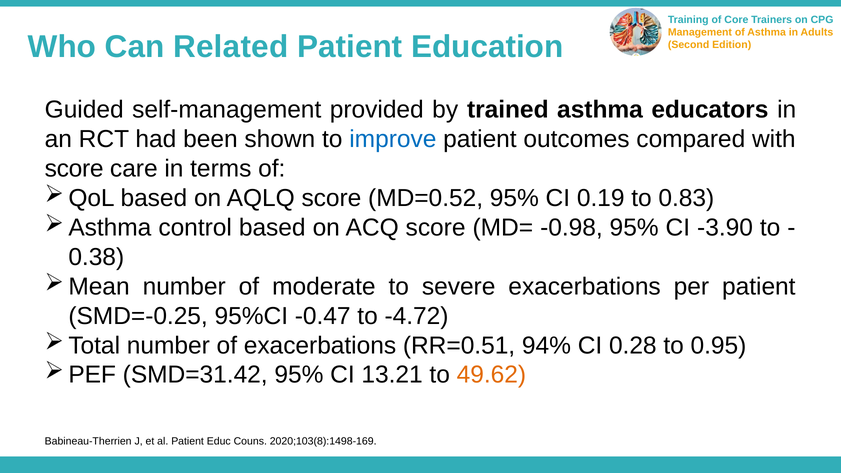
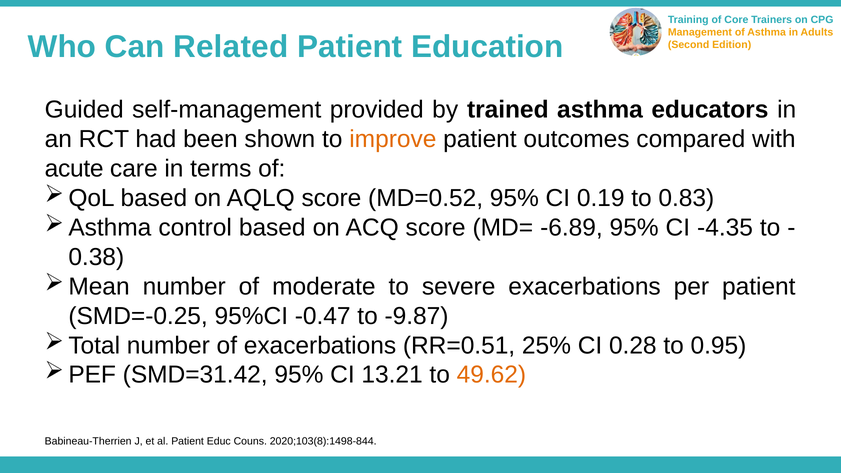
improve colour: blue -> orange (393, 139)
score: score -> acute (74, 169)
-0.98: -0.98 -> -6.89 (571, 228)
-3.90: -3.90 -> -4.35 (725, 228)
-4.72: -4.72 -> -9.87 (416, 316)
94%: 94% -> 25% (546, 345)
2020;103(8):1498-169: 2020;103(8):1498-169 -> 2020;103(8):1498-844 (323, 441)
